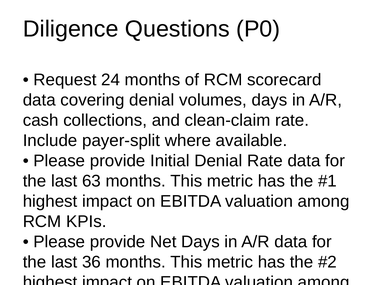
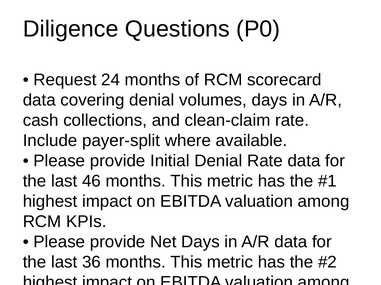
63: 63 -> 46 (92, 182)
